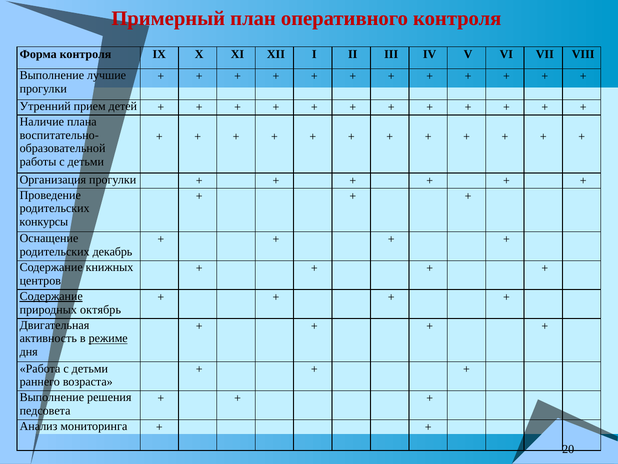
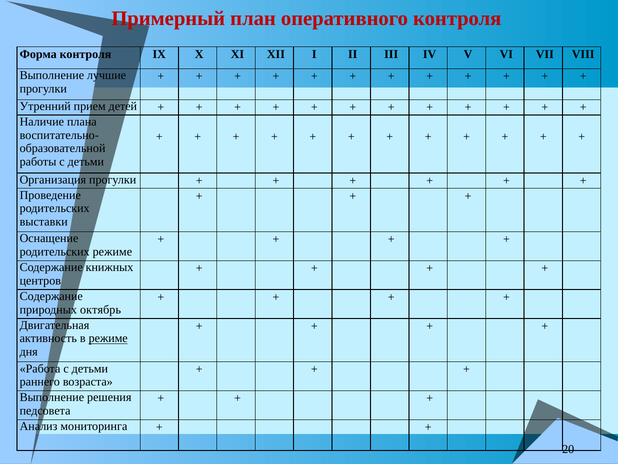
конкурсы: конкурсы -> выставки (44, 221)
родительских декабрь: декабрь -> режиме (112, 252)
Содержание underline: present -> none (51, 296)
